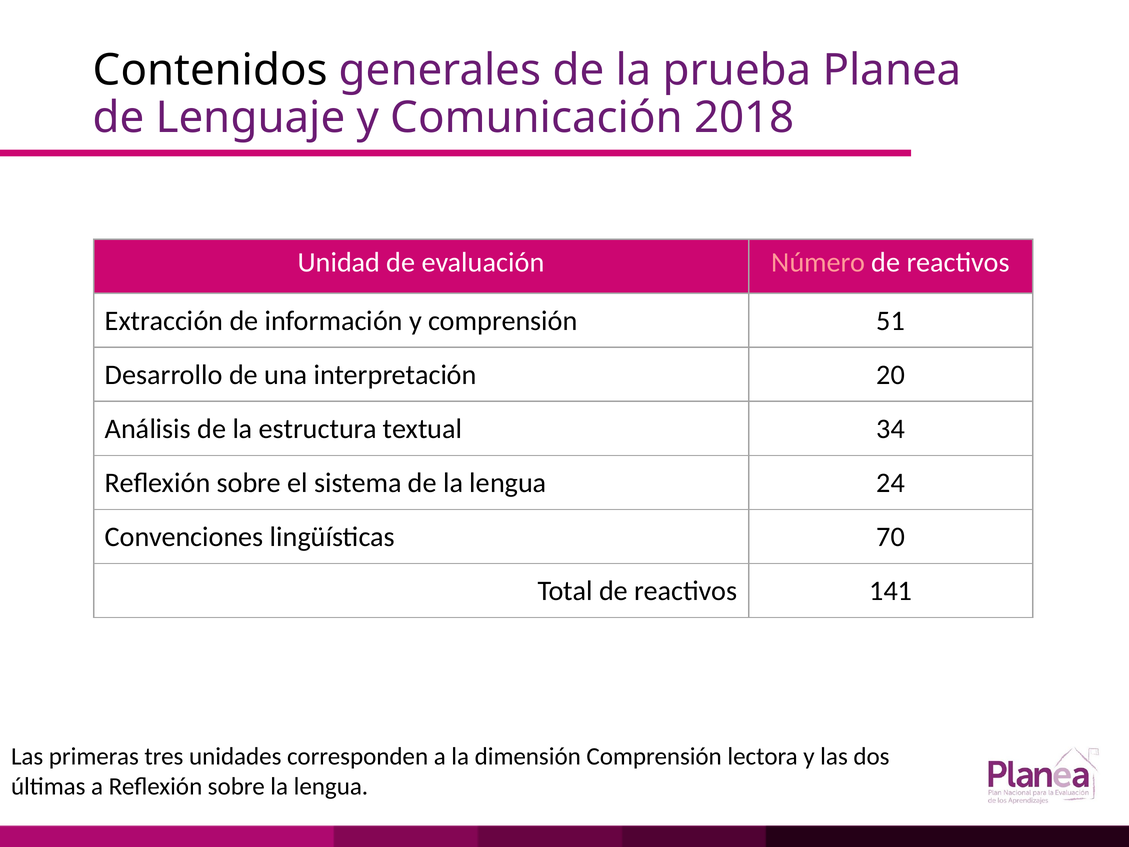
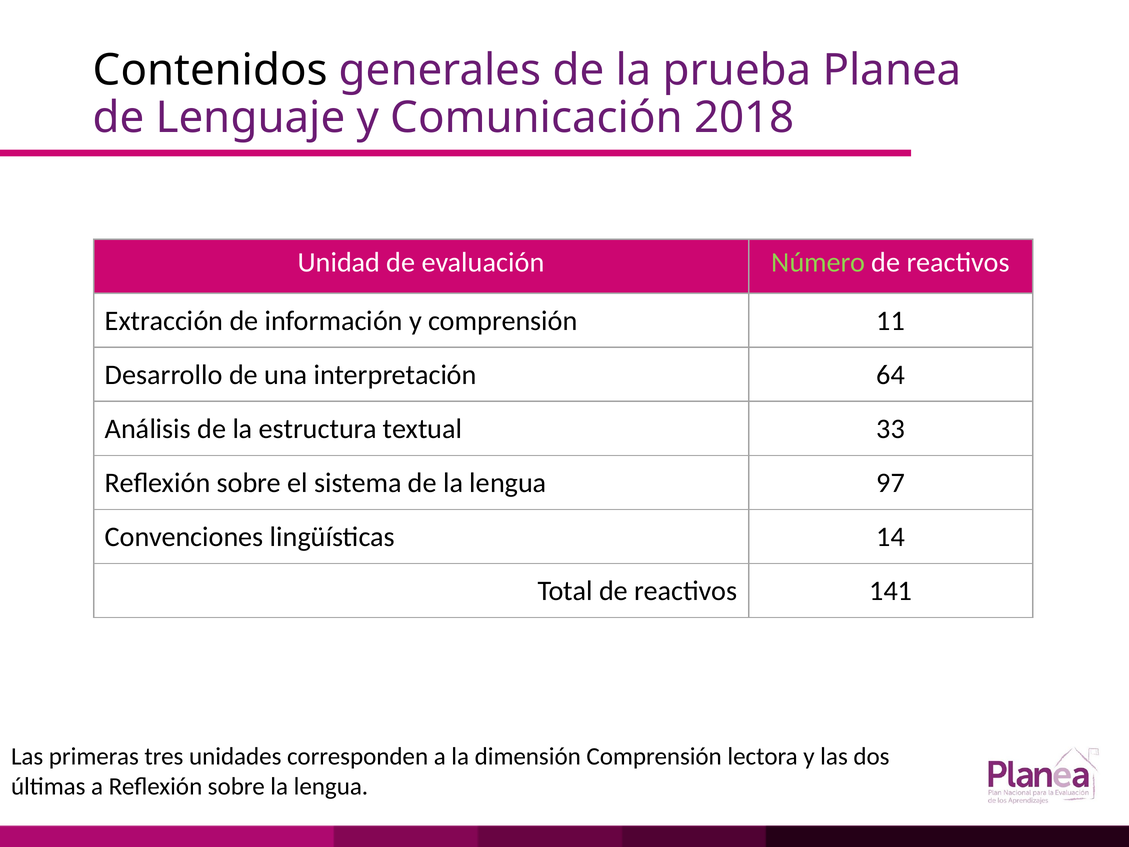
Número colour: pink -> light green (818, 262)
51: 51 -> 11 (891, 321)
20: 20 -> 64 (891, 375)
34: 34 -> 33 (891, 429)
24: 24 -> 97 (891, 483)
70: 70 -> 14 (891, 537)
